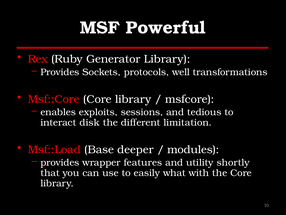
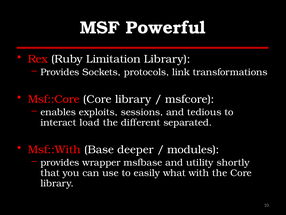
Generator: Generator -> Limitation (113, 59)
well: well -> link (181, 72)
disk: disk -> load (90, 122)
limitation: limitation -> separated (188, 122)
Msf::Load: Msf::Load -> Msf::With (54, 149)
features: features -> msfbase (143, 162)
